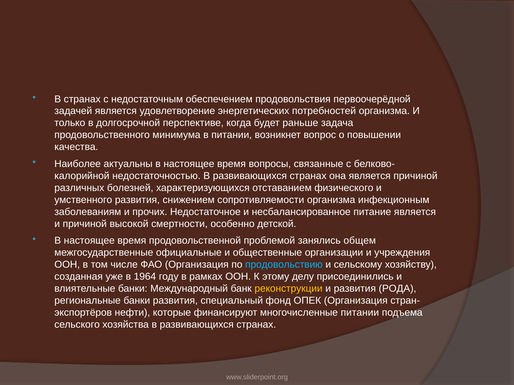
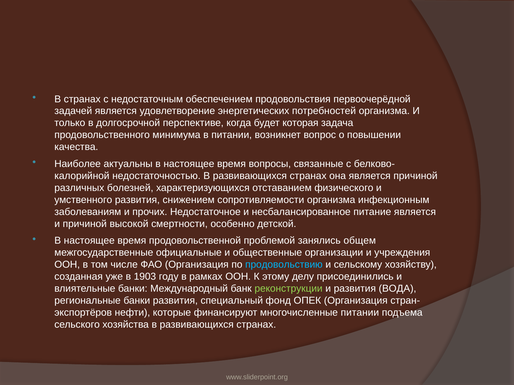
раньше: раньше -> которая (300, 123)
1964: 1964 -> 1903 (145, 277)
реконструкции colour: yellow -> light green (289, 289)
РОДА: РОДА -> ВОДА (398, 289)
